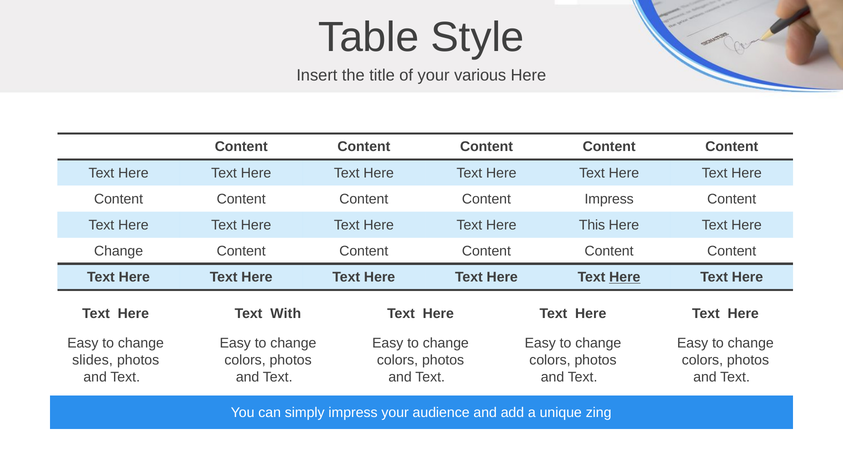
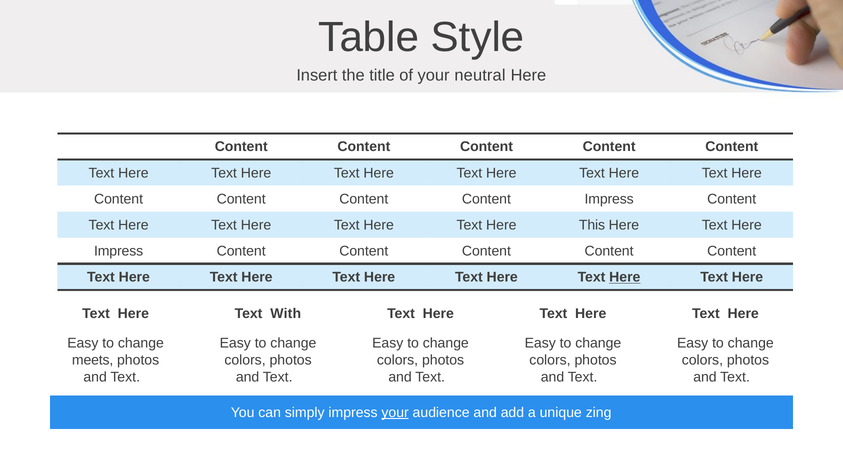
various: various -> neutral (480, 75)
Change: Change -> Impress (119, 251)
slides: slides -> meets (93, 360)
your underline: none -> present (395, 413)
